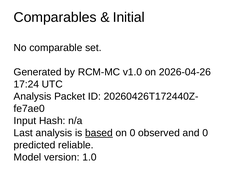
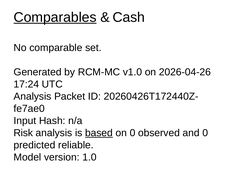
Comparables underline: none -> present (55, 17)
Initial: Initial -> Cash (129, 17)
Last: Last -> Risk (23, 133)
